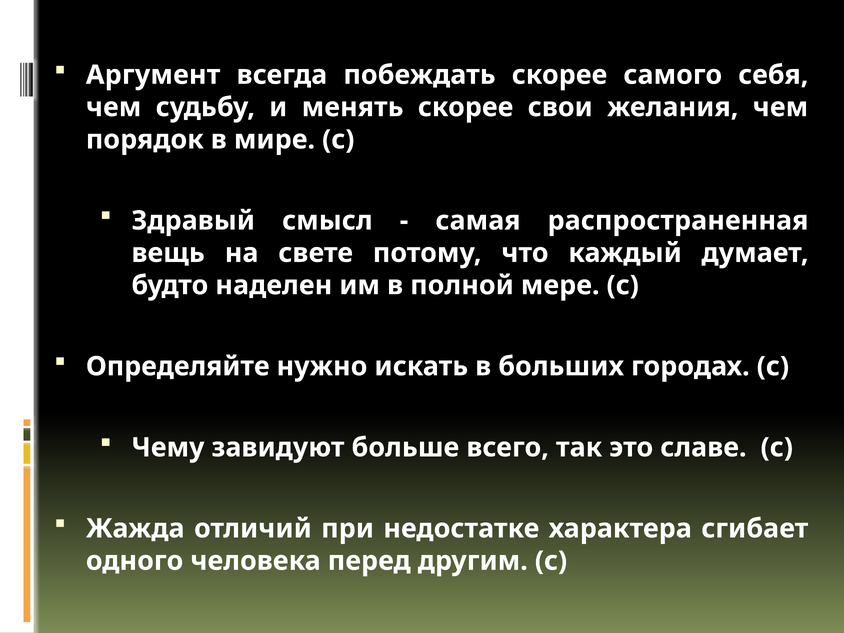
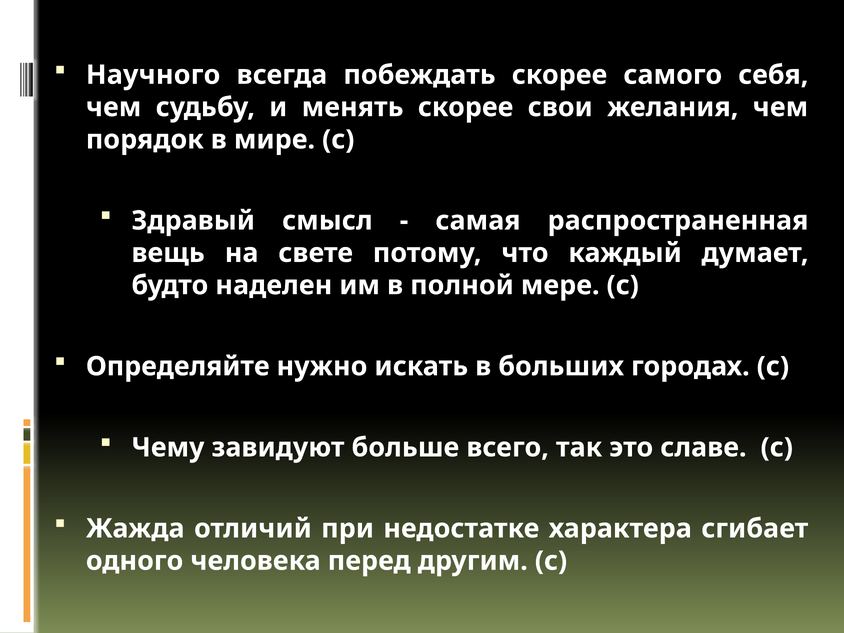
Аргумент: Аргумент -> Научного (153, 75)
